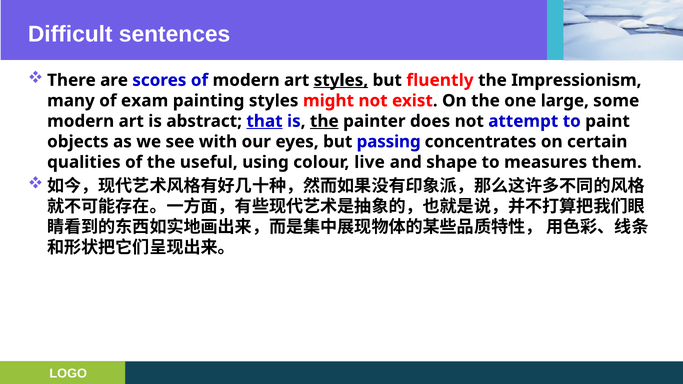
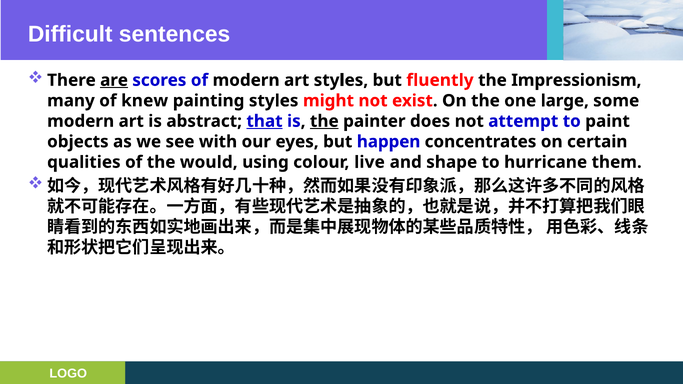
are underline: none -> present (114, 80)
styles underline: present -> none (341, 80)
exam: exam -> knew (145, 101)
passing: passing -> happen (389, 142)
useful: useful -> would (209, 162)
measures: measures -> hurricane (546, 162)
